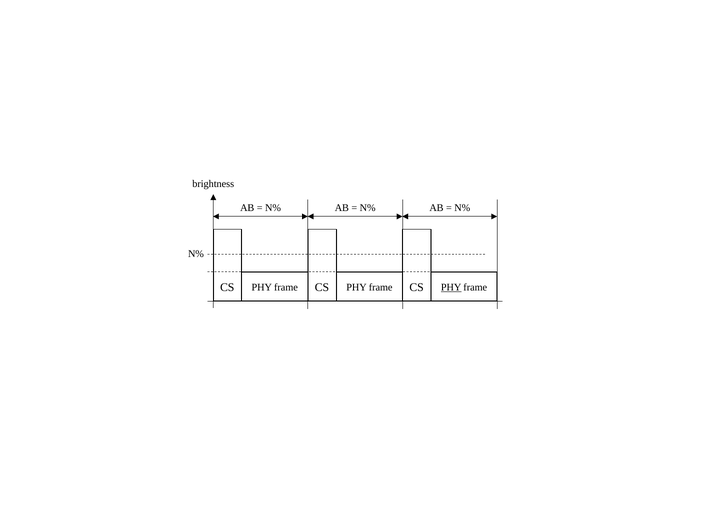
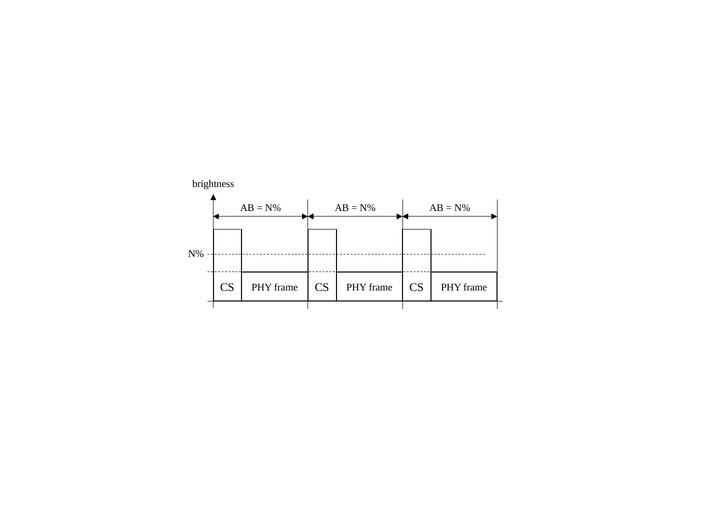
PHY underline: present -> none (451, 287)
